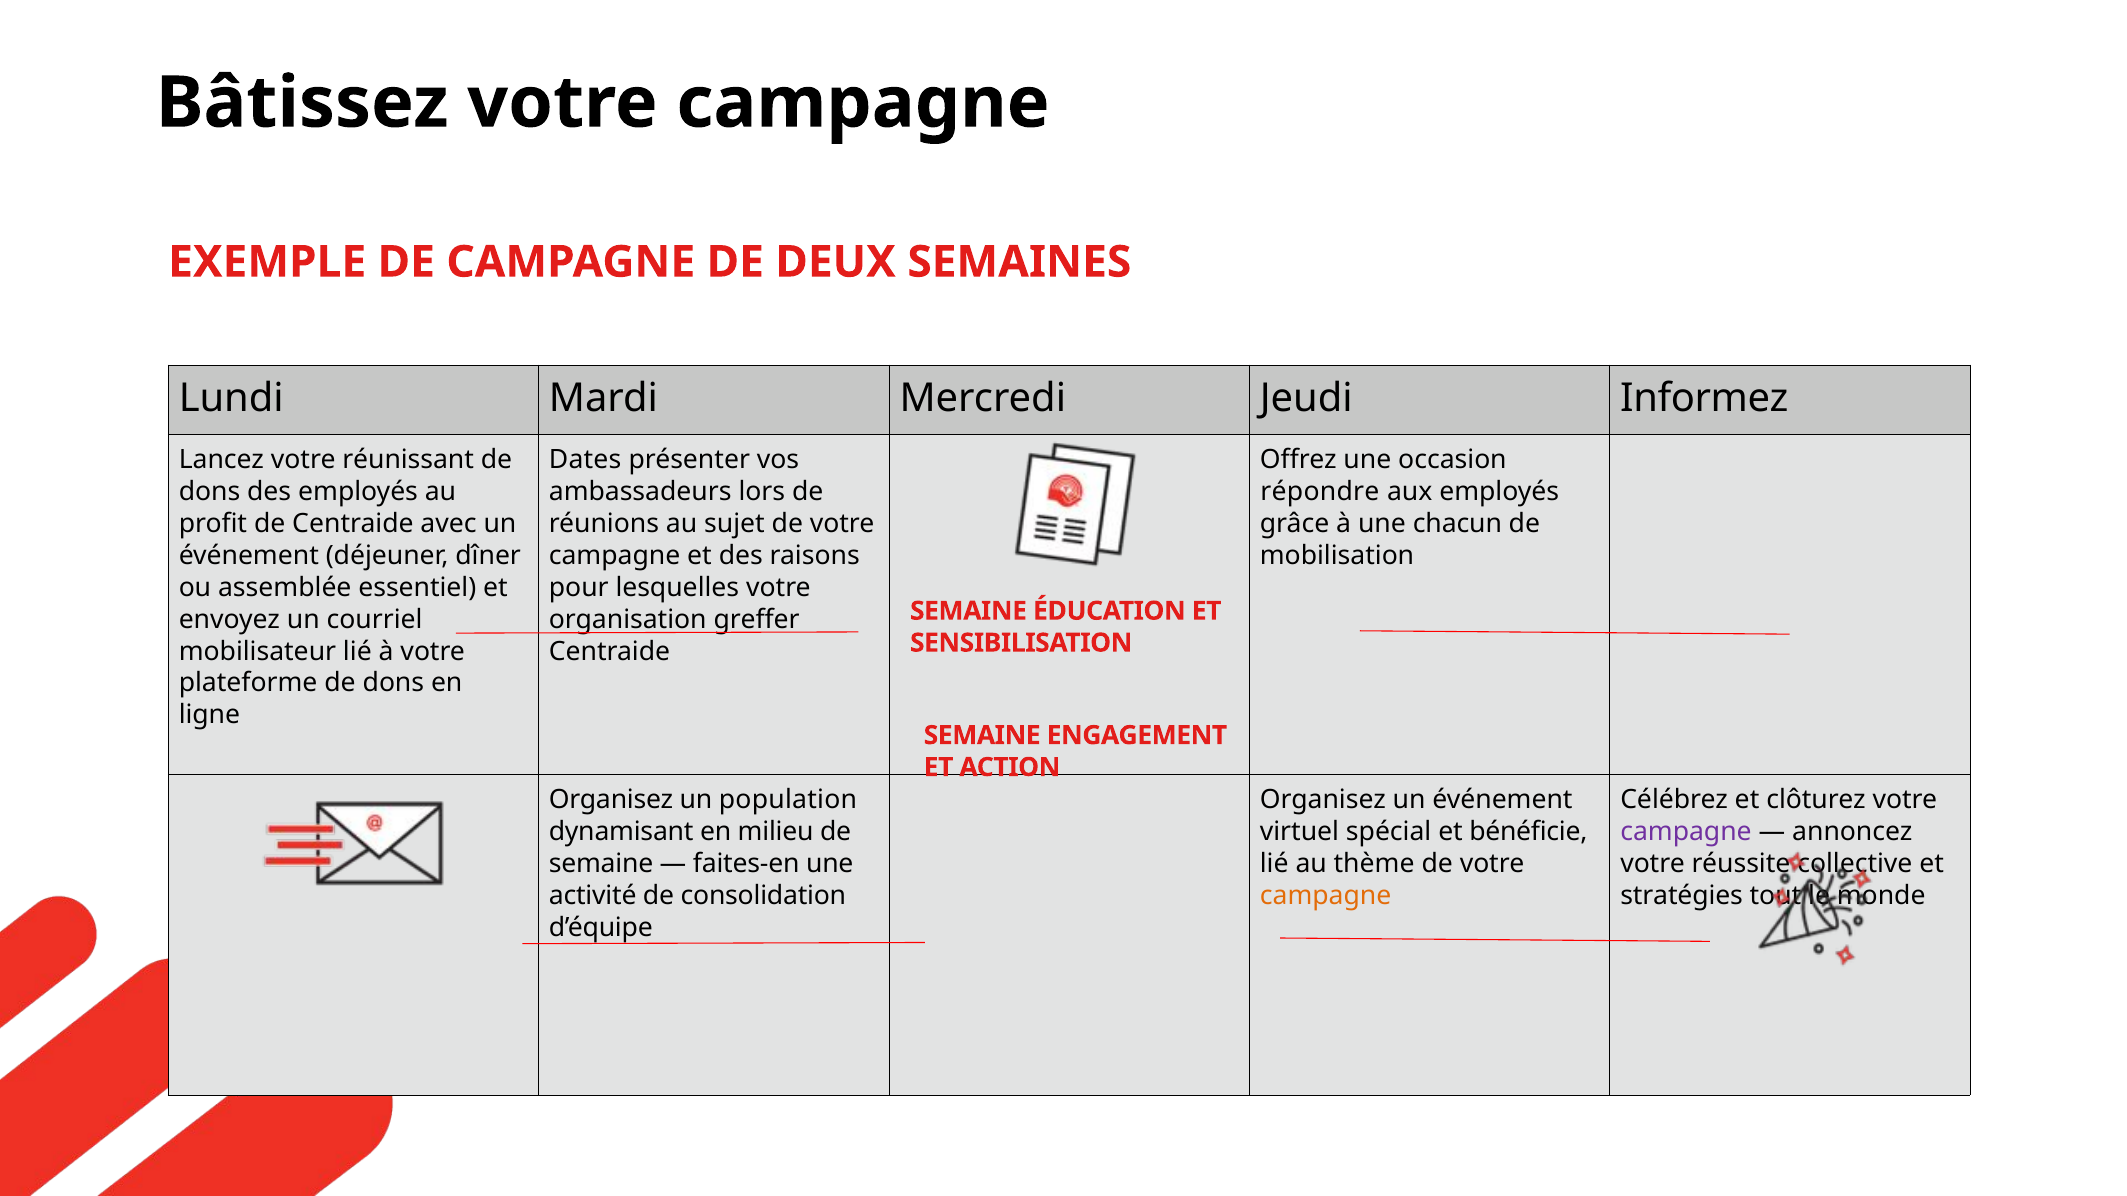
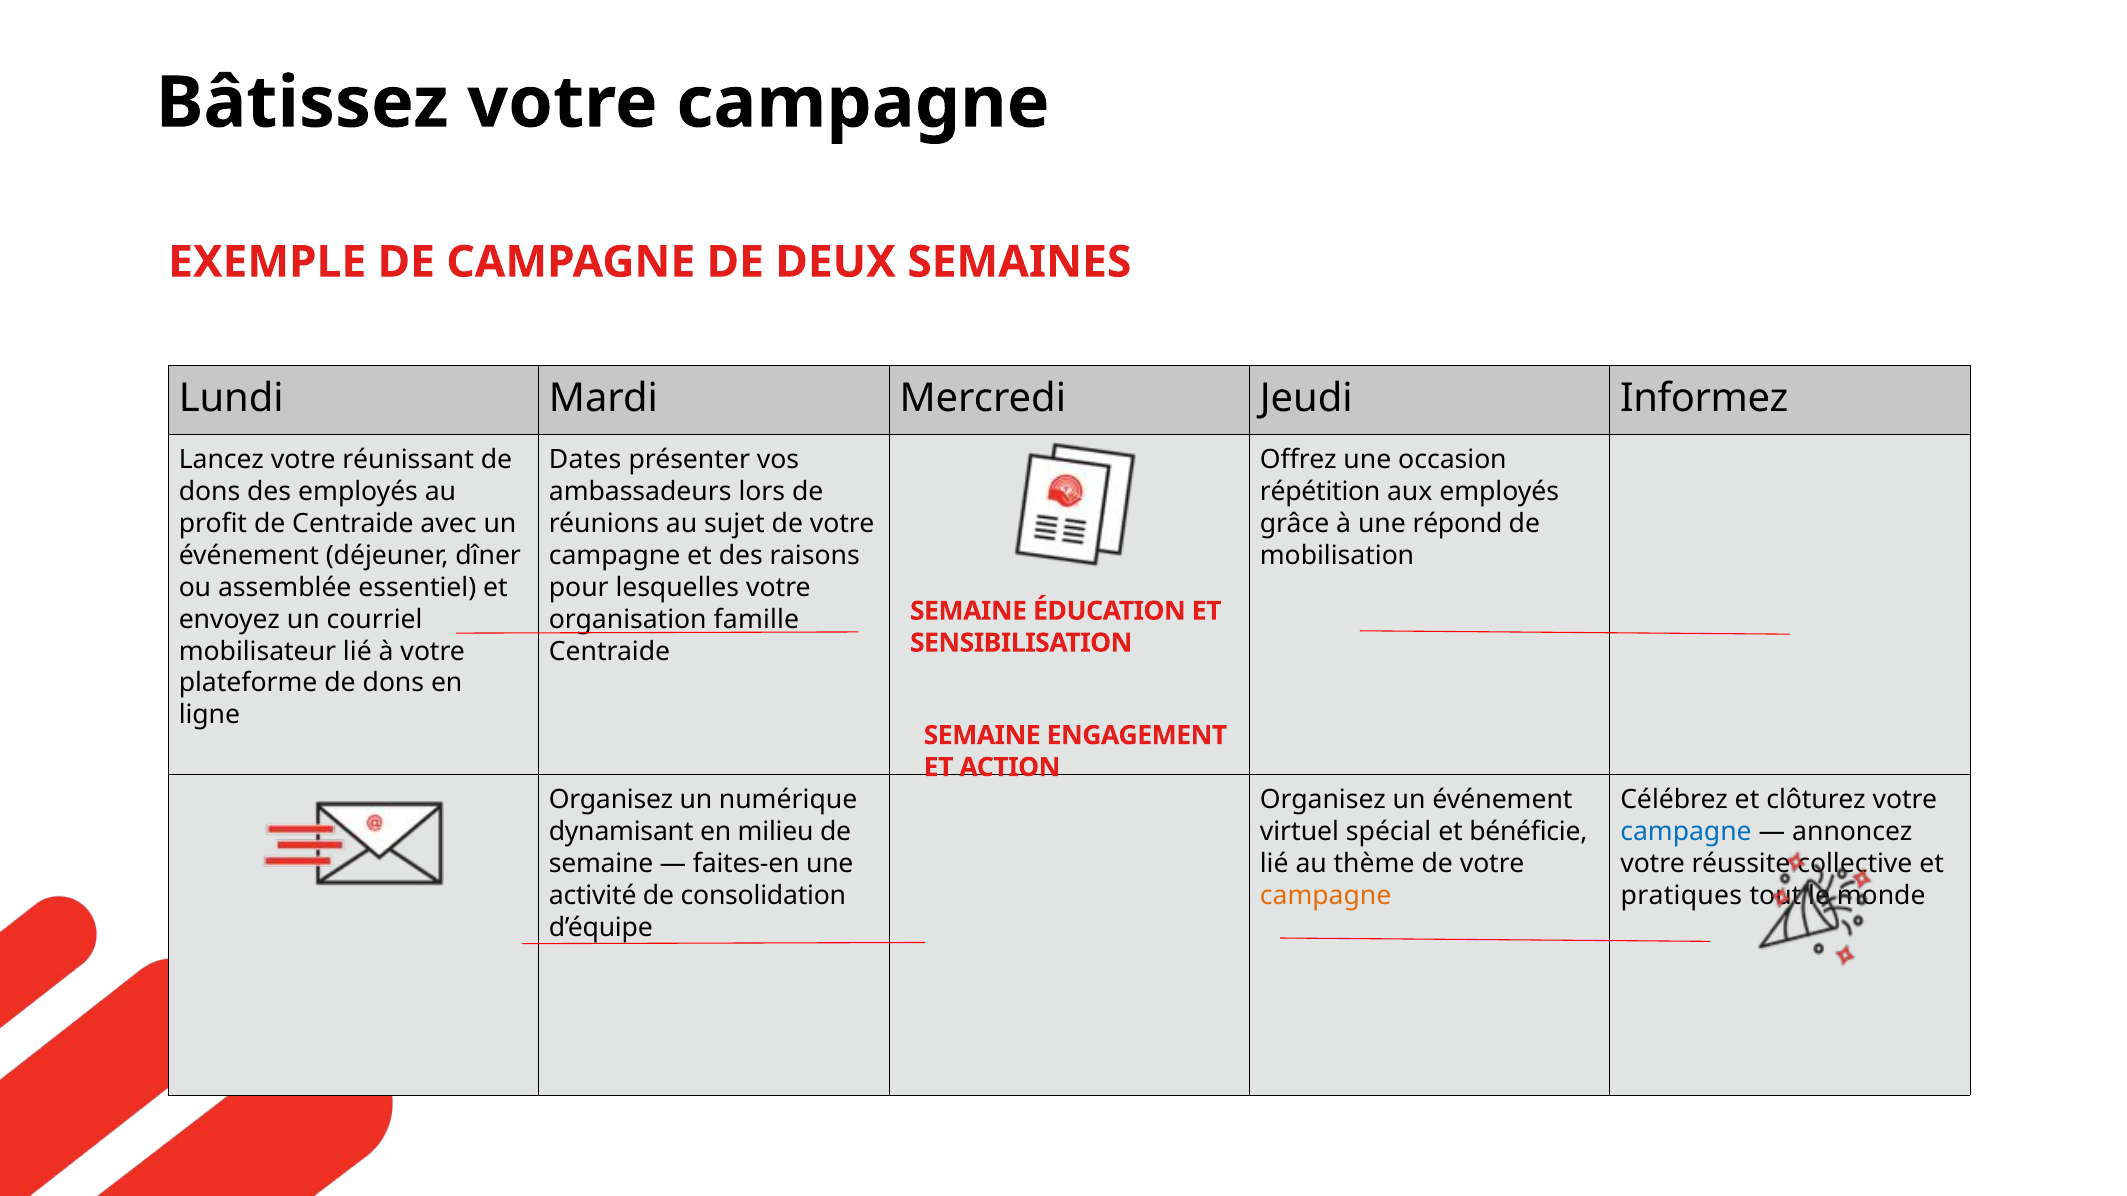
répondre: répondre -> répétition (1320, 492)
chacun: chacun -> répond (1457, 524)
greffer: greffer -> famille (756, 620)
population: population -> numérique (788, 800)
campagne colour: purple -> blue (1686, 832)
stratégies: stratégies -> pratiques (1681, 896)
